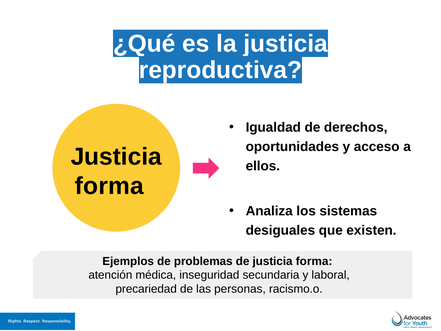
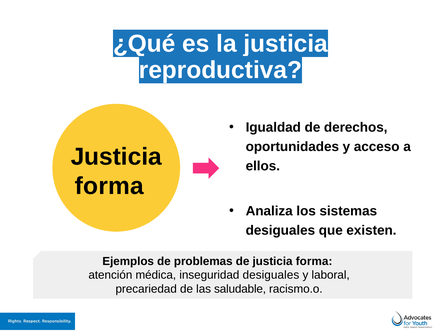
inseguridad secundaria: secundaria -> desiguales (271, 275)
personas: personas -> saludable (240, 289)
